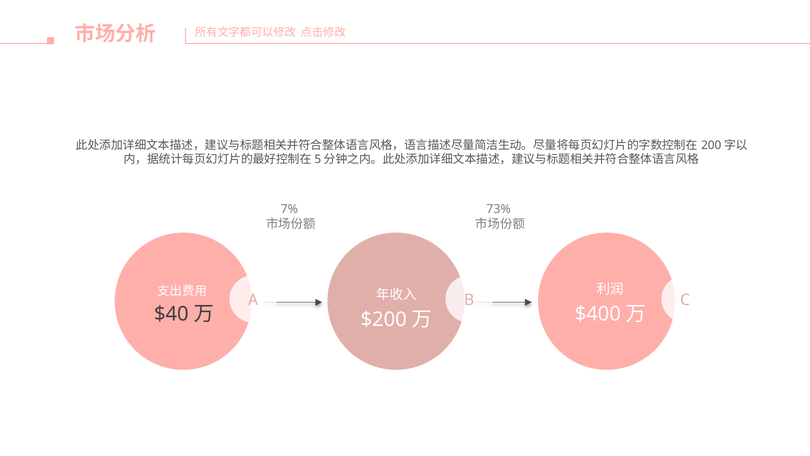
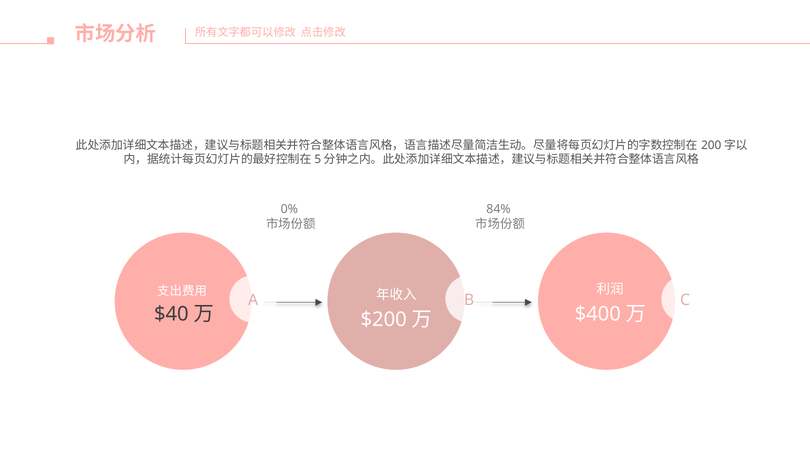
7%: 7% -> 0% (289, 209)
73%: 73% -> 84% (499, 209)
